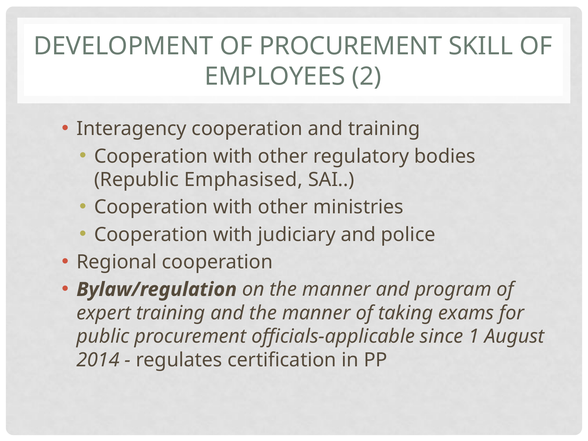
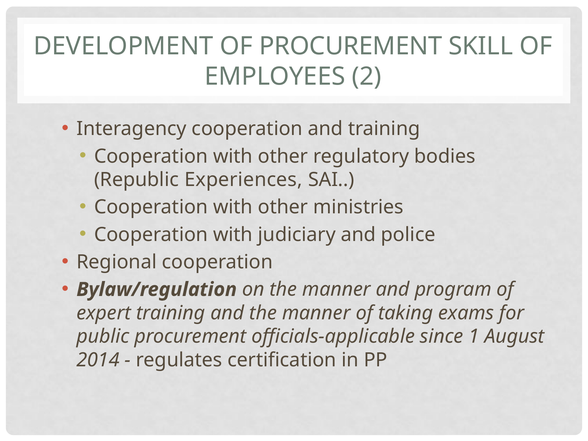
Emphasised: Emphasised -> Experiences (243, 180)
